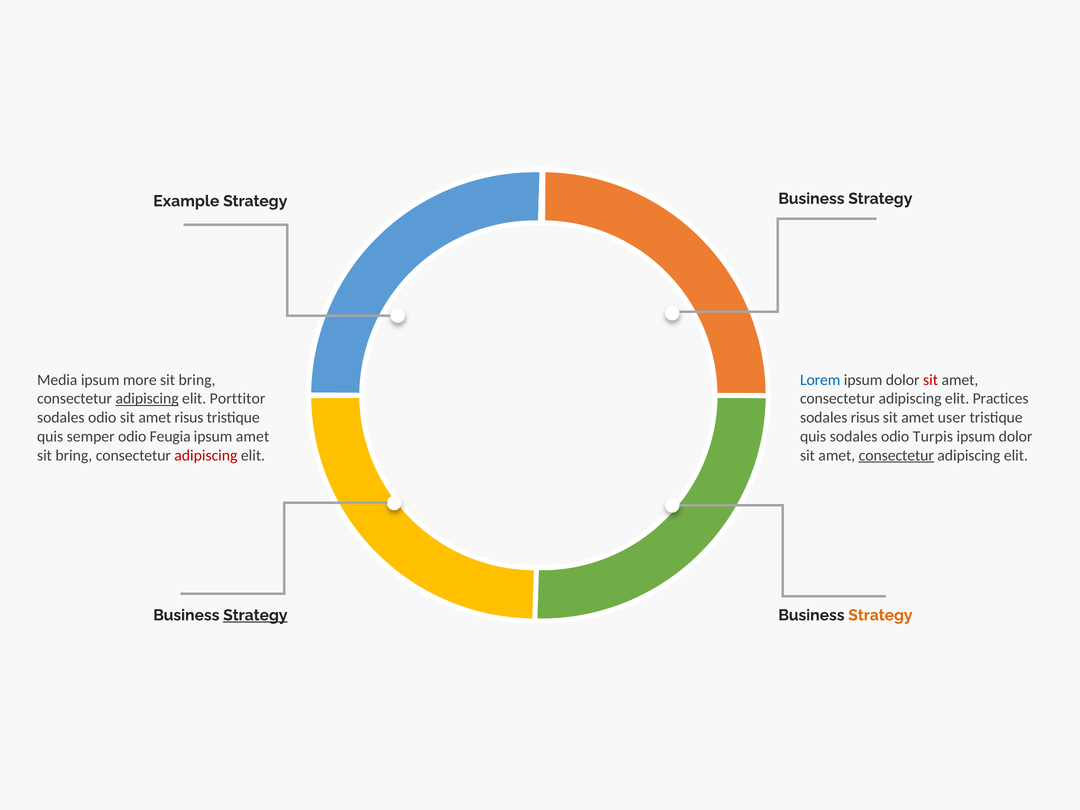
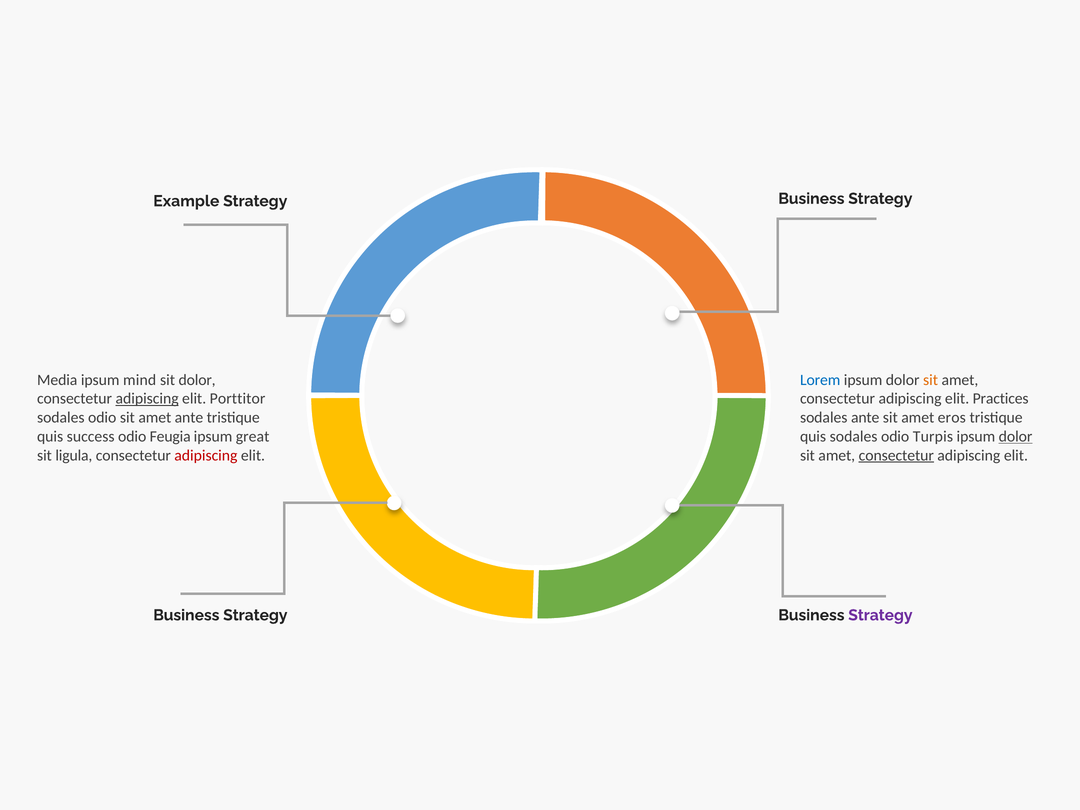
more: more -> mind (140, 380)
bring: bring -> dolor (197, 380)
sit colour: red -> orange (931, 380)
amet risus: risus -> ante (189, 418)
sodales risus: risus -> ante (865, 418)
user: user -> eros (952, 418)
semper: semper -> success (91, 437)
ipsum amet: amet -> great (253, 437)
dolor underline: none -> present (1016, 437)
bring: bring -> ligula (74, 455)
Strategy underline: present -> none (255, 615)
Strategy colour: orange -> purple (880, 615)
